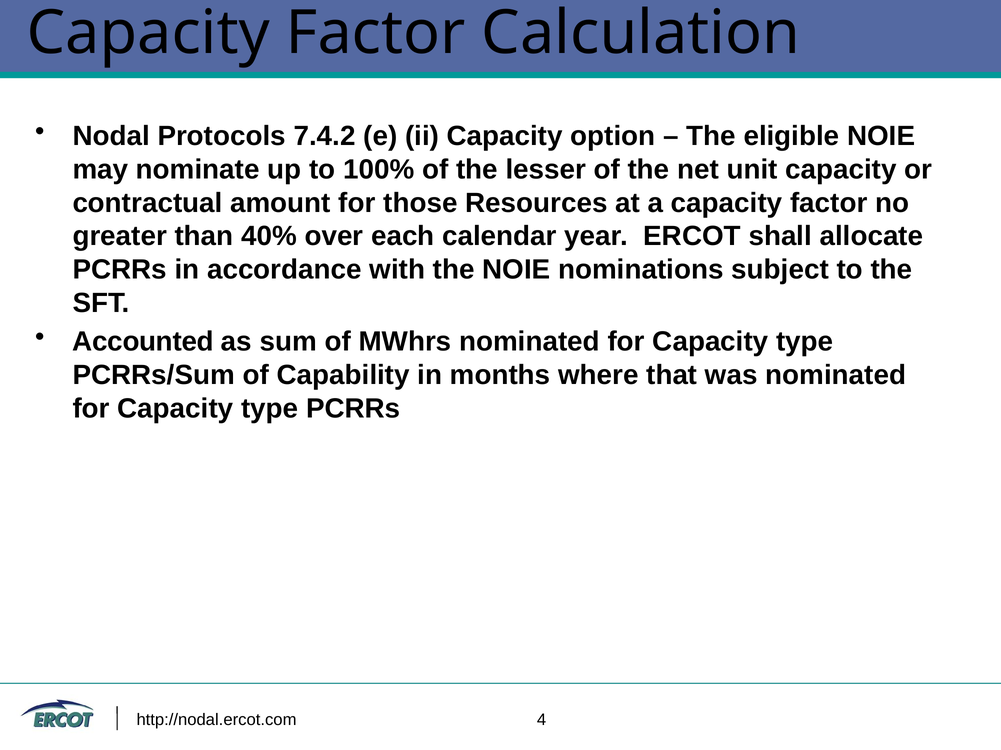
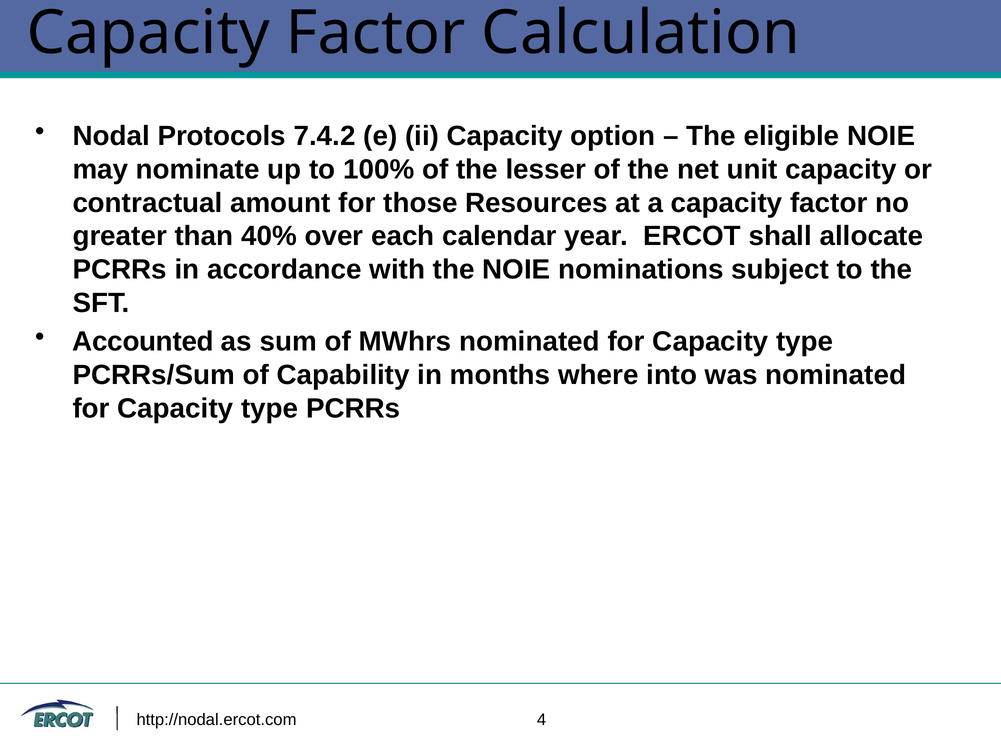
that: that -> into (672, 375)
